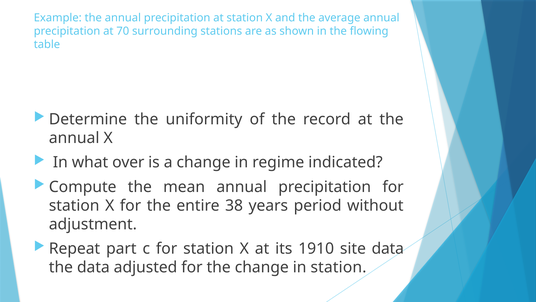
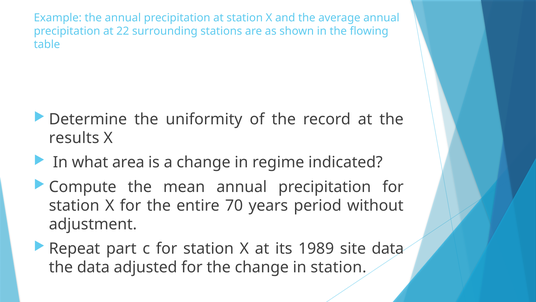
70: 70 -> 22 (123, 31)
annual: annual -> results (74, 138)
over: over -> area (128, 162)
38: 38 -> 70 (234, 205)
1910: 1910 -> 1989 (316, 248)
